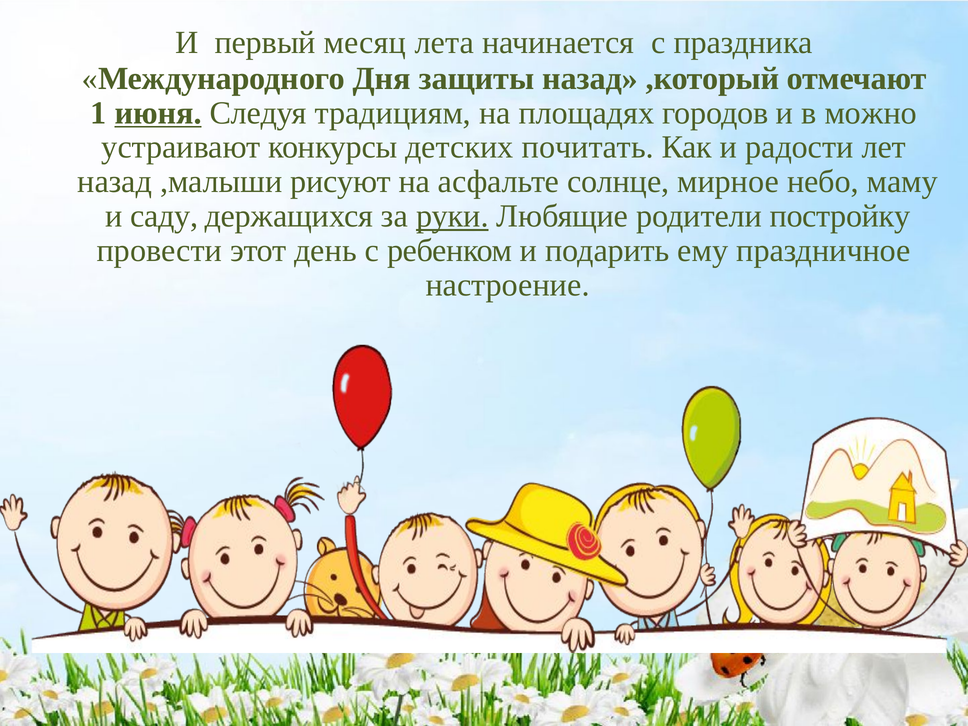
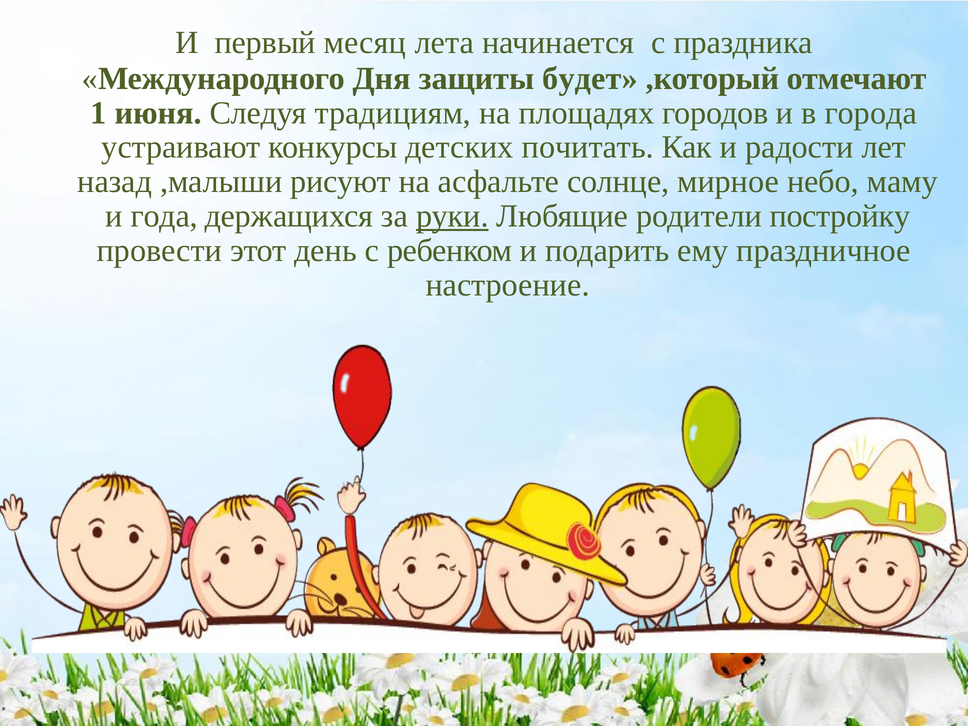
защиты назад: назад -> будет (590, 78)
июня underline: present -> none (158, 113)
можно: можно -> города (871, 113)
саду: саду -> года (164, 216)
